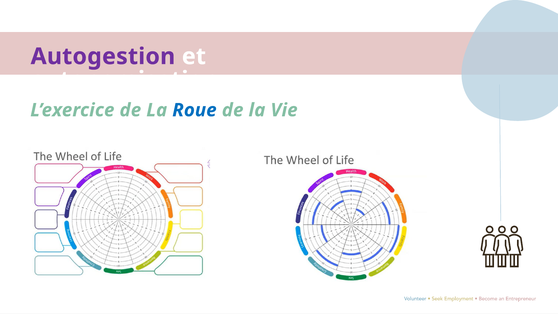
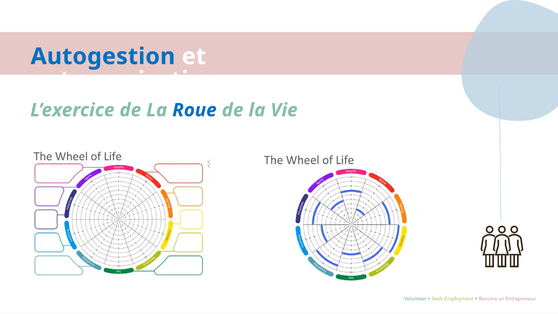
Autogestion colour: purple -> blue (103, 56)
